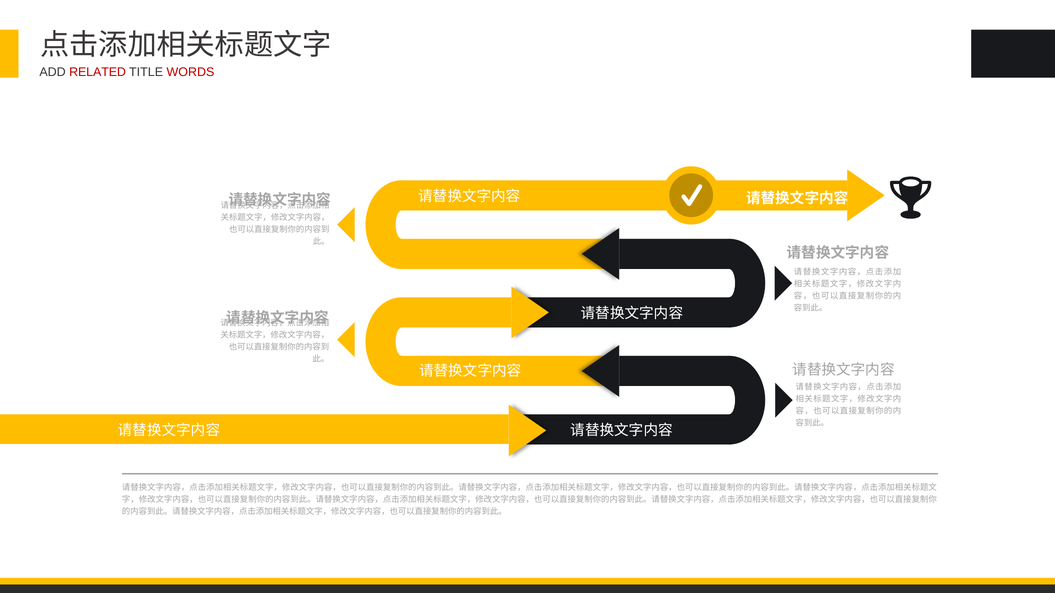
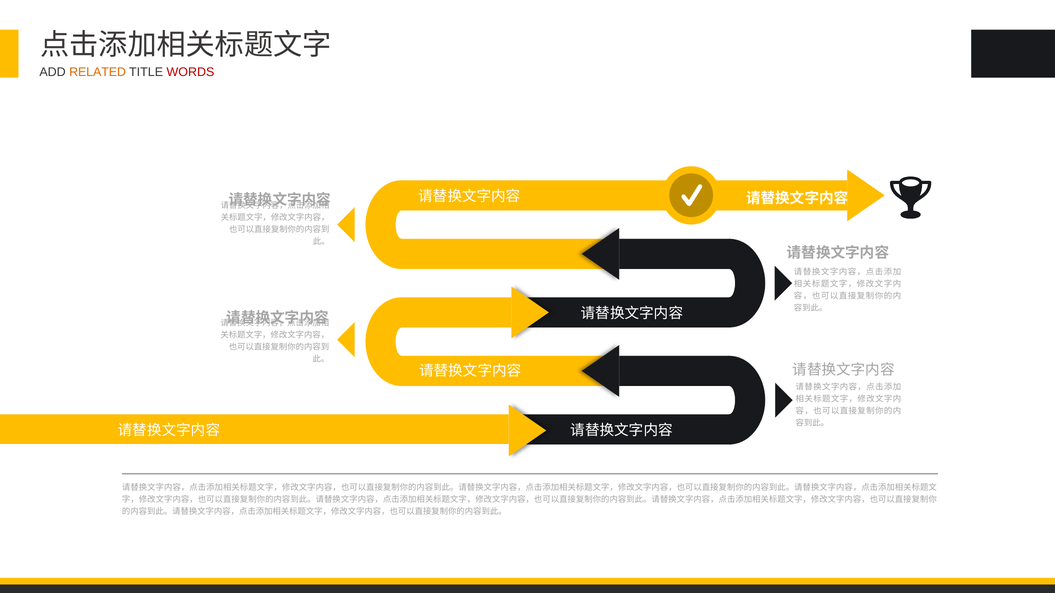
RELATED colour: red -> orange (98, 72)
